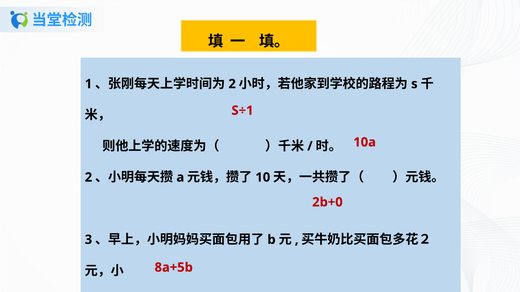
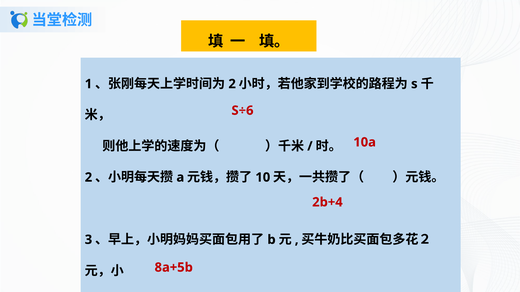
S÷1: S÷1 -> S÷6 (242, 111)
2b+0: 2b+0 -> 2b+4 (327, 202)
